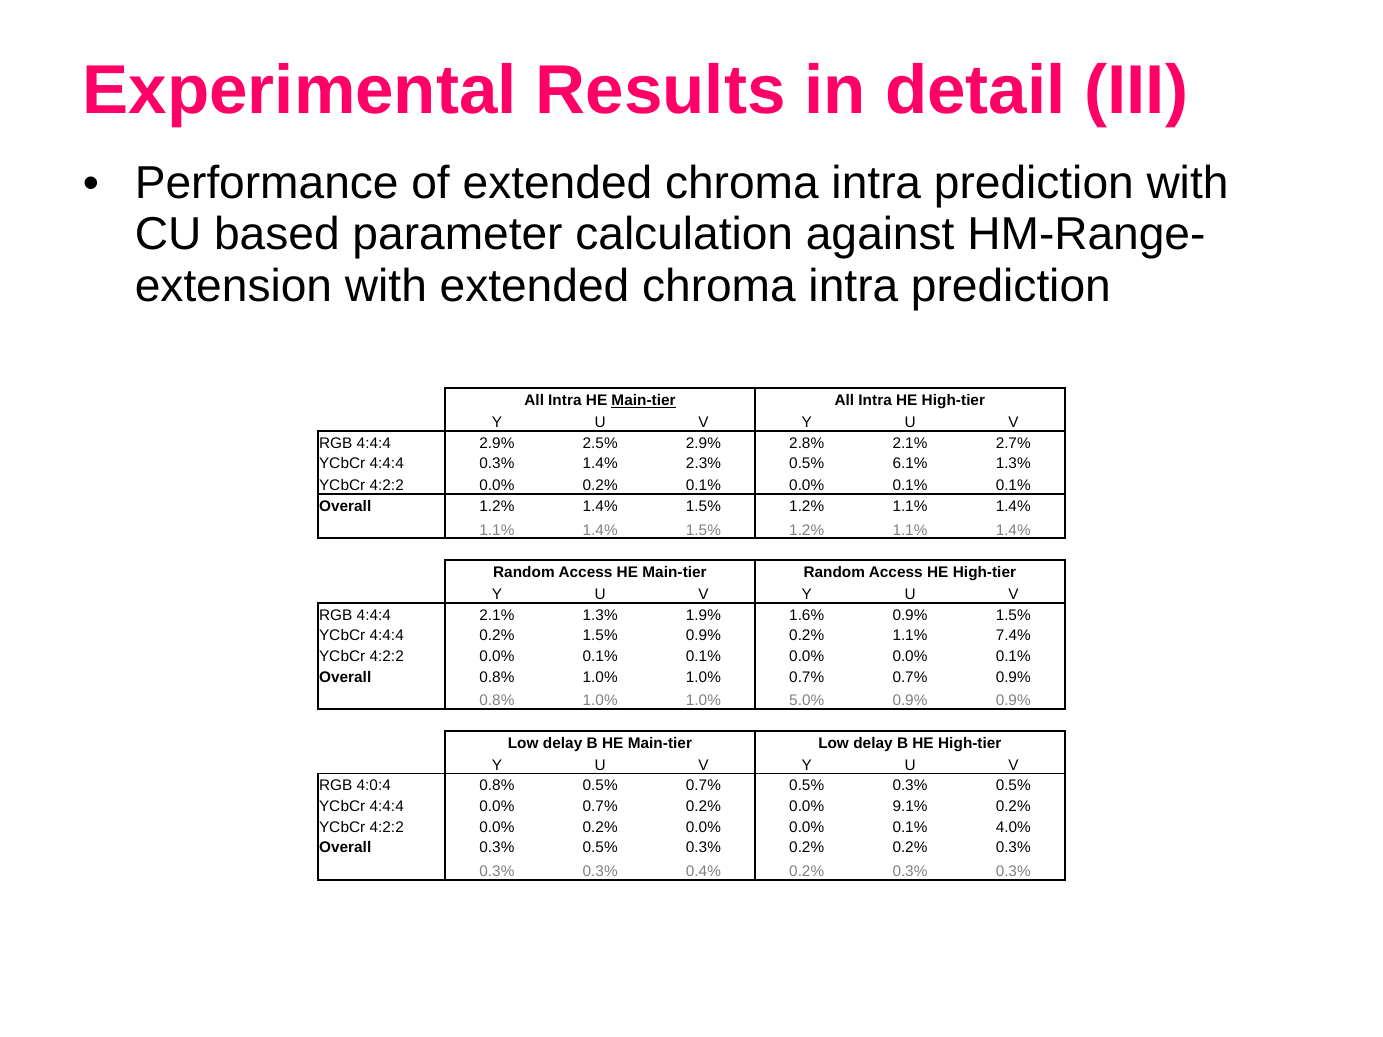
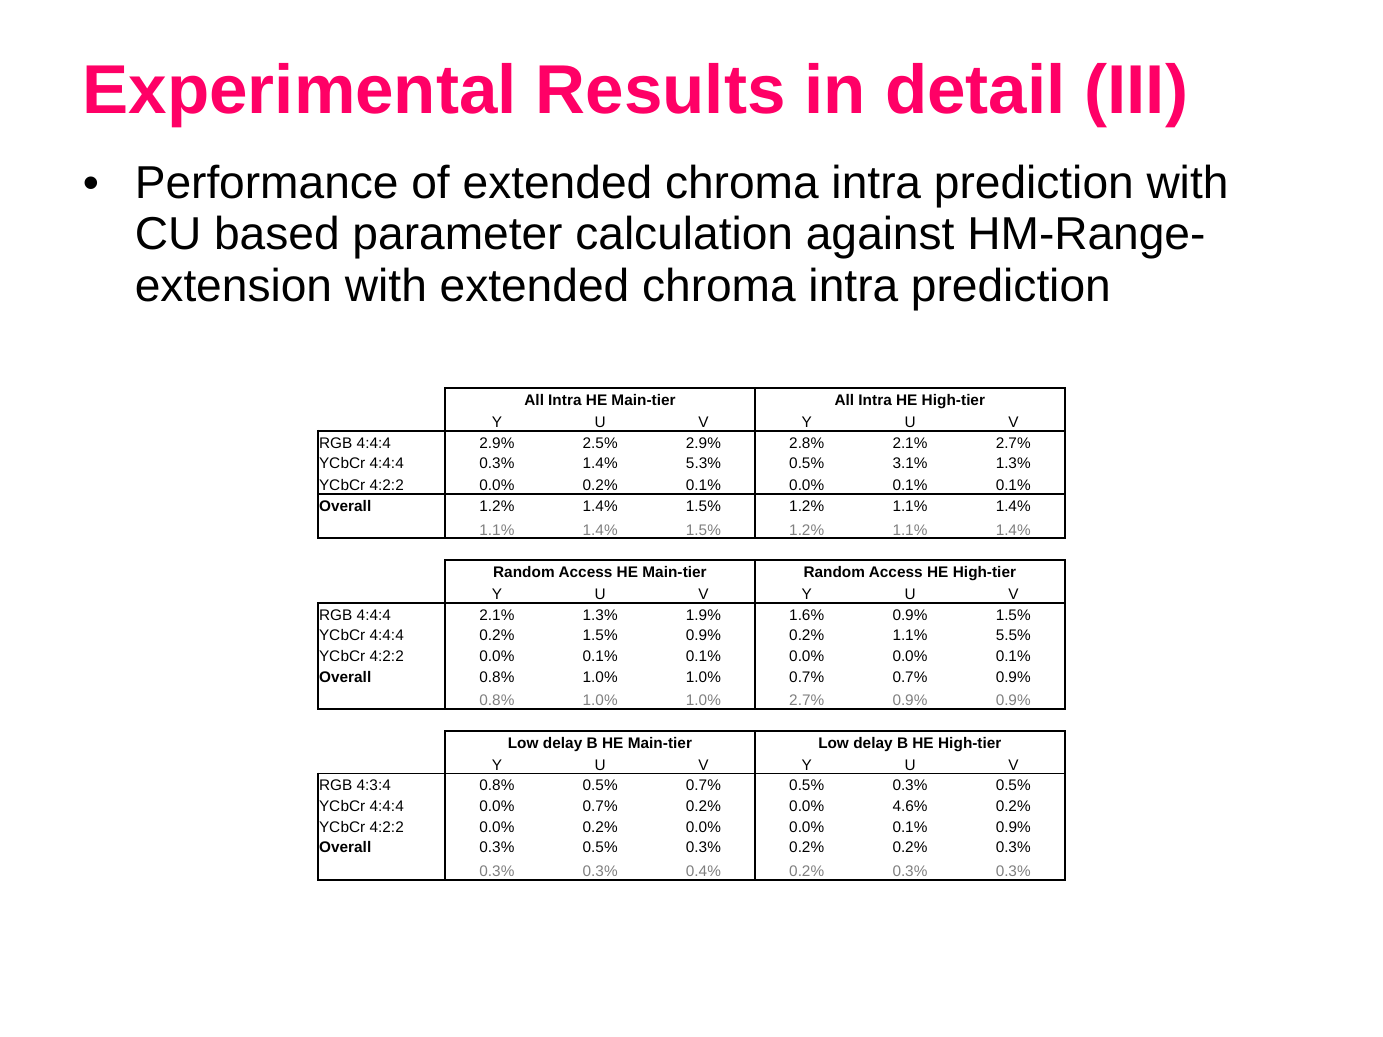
Main-tier underline: present -> none (644, 401)
2.3%: 2.3% -> 5.3% (703, 464)
6.1%: 6.1% -> 3.1% (910, 464)
7.4%: 7.4% -> 5.5% (1013, 636)
1.0% 5.0%: 5.0% -> 2.7% (807, 701)
4:0:4: 4:0:4 -> 4:3:4 (374, 786)
9.1%: 9.1% -> 4.6% (910, 807)
0.1% 4.0%: 4.0% -> 0.9% (1013, 827)
